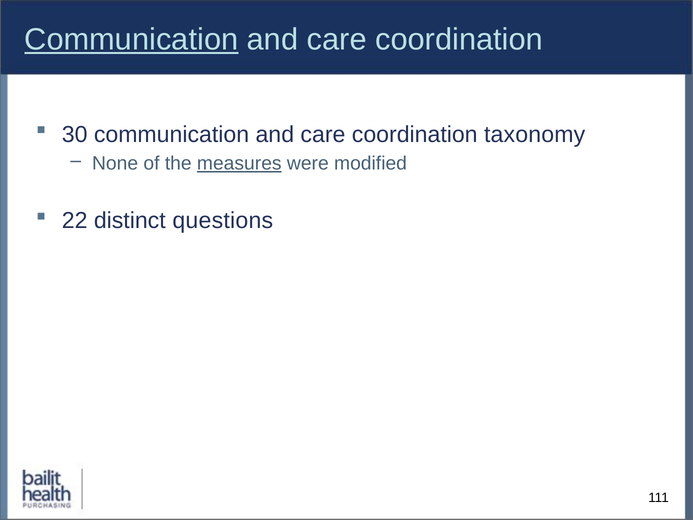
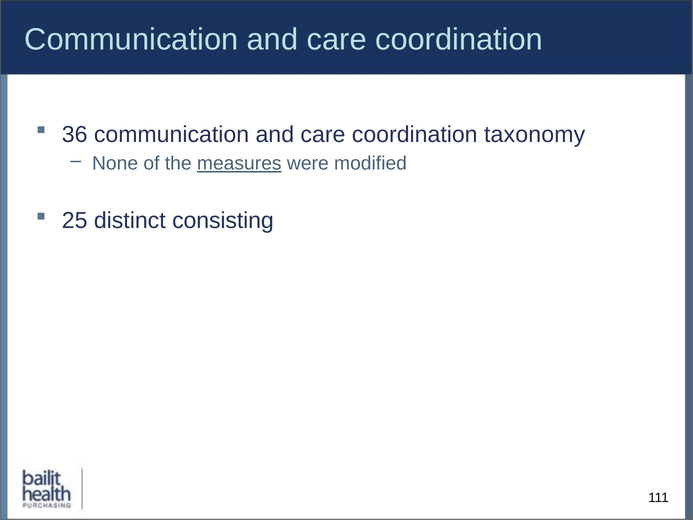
Communication underline: present -> none (131, 40)
30: 30 -> 36 (75, 134)
22: 22 -> 25 (75, 221)
questions: questions -> consisting (223, 221)
